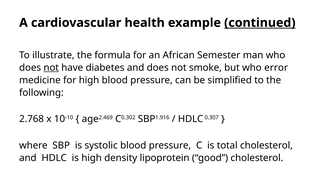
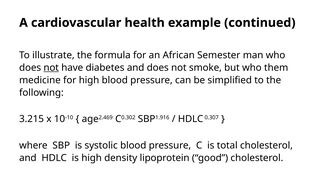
continued underline: present -> none (260, 23)
error: error -> them (276, 68)
2.768: 2.768 -> 3.215 (32, 120)
